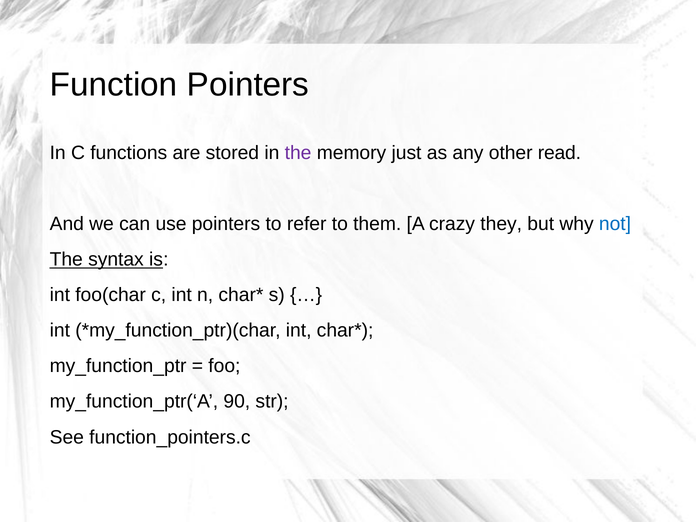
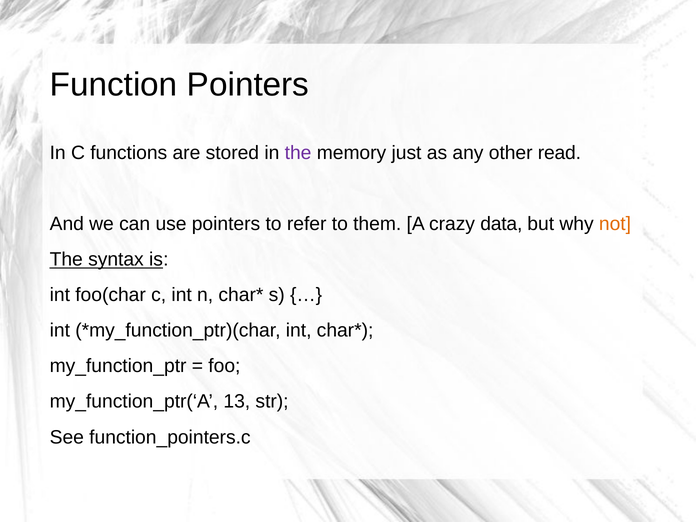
they: they -> data (501, 224)
not colour: blue -> orange (615, 224)
90: 90 -> 13 (237, 402)
